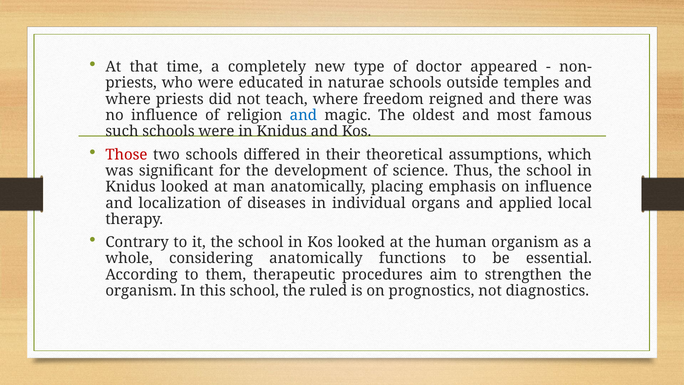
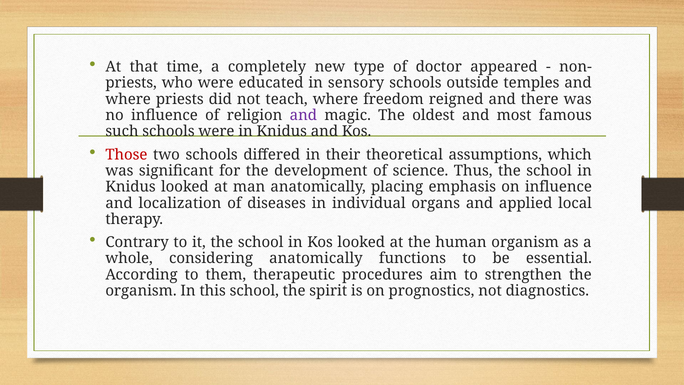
naturae: naturae -> sensory (356, 83)
and colour: blue -> purple (303, 115)
ruled: ruled -> spirit (328, 291)
